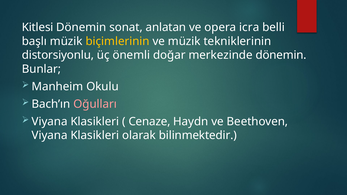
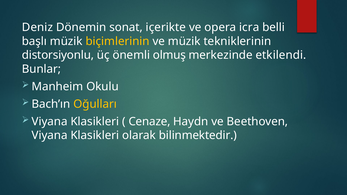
Kitlesi: Kitlesi -> Deniz (37, 27)
anlatan: anlatan -> içerikte (166, 27)
doğar: doğar -> olmuş (169, 55)
merkezinde dönemin: dönemin -> etkilendi (281, 55)
Oğulları colour: pink -> yellow (95, 104)
